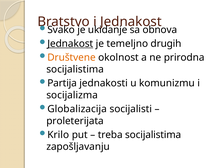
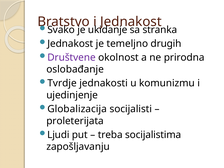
obnova: obnova -> stranka (160, 30)
Jednakost underline: present -> none (70, 44)
Društvene colour: orange -> purple (71, 57)
socijalistima: socijalistima -> oslobađanje (75, 69)
Partija: Partija -> Tvrdje (62, 83)
socijalizma: socijalizma -> ujedinjenje (72, 95)
Krilo: Krilo -> Ljudi (58, 135)
